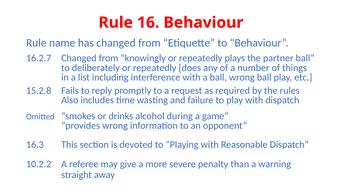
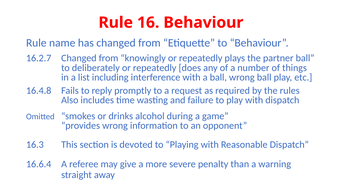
15.2.8: 15.2.8 -> 16.4.8 (39, 91)
10.2.2: 10.2.2 -> 16.6.4 (39, 164)
